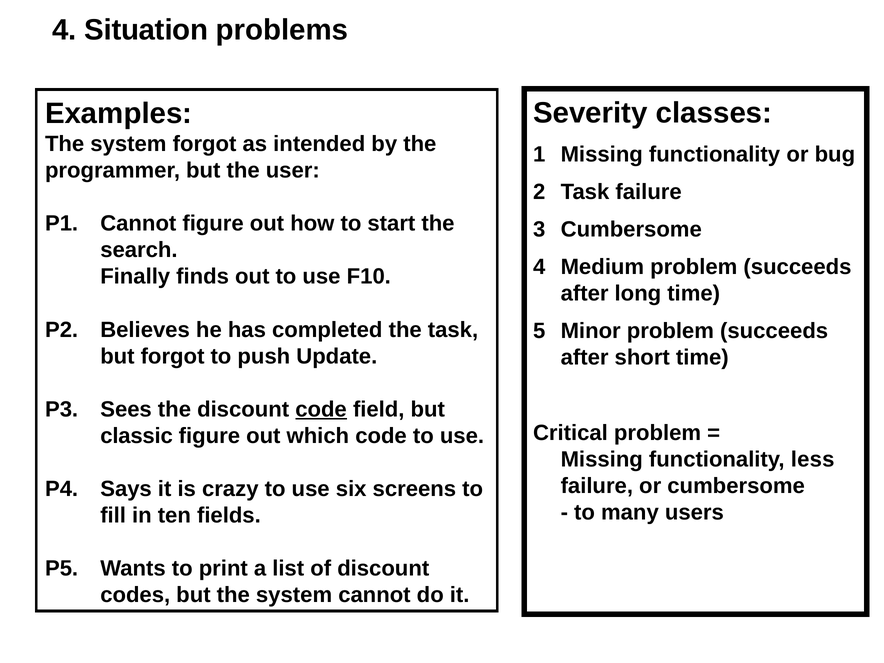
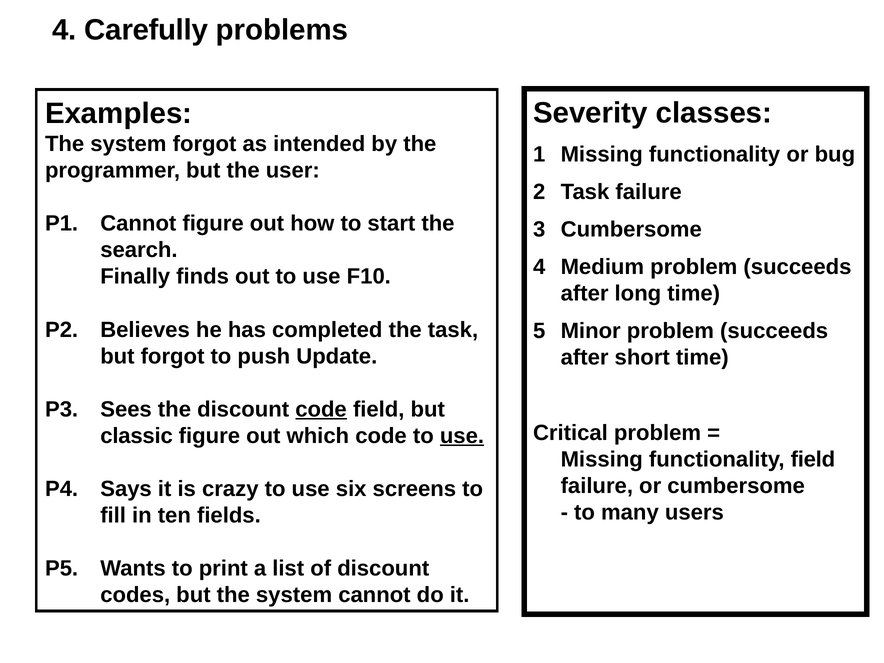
Situation: Situation -> Carefully (146, 30)
use underline: none -> present (462, 436)
functionality less: less -> field (813, 459)
